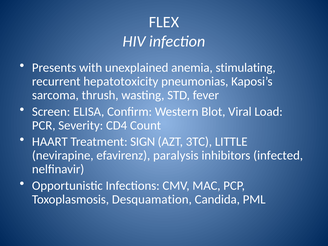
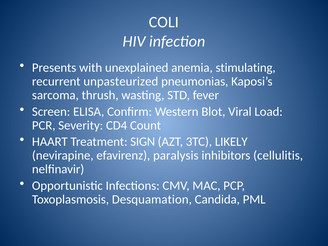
FLEX: FLEX -> COLI (164, 22)
hepatotoxicity: hepatotoxicity -> unpasteurized (121, 81)
LITTLE: LITTLE -> LIKELY (231, 142)
infected: infected -> cellulitis (278, 156)
